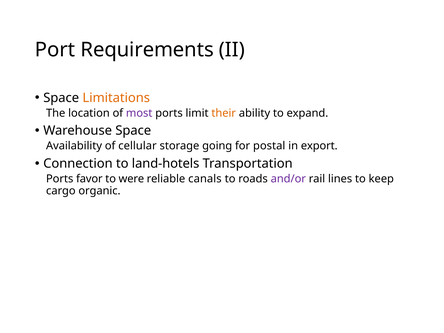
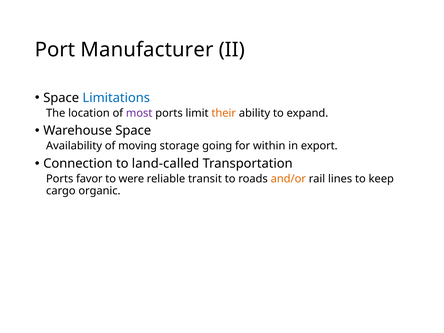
Requirements: Requirements -> Manufacturer (147, 50)
Limitations colour: orange -> blue (116, 98)
cellular: cellular -> moving (138, 146)
postal: postal -> within (269, 146)
land-hotels: land-hotels -> land-called (165, 164)
canals: canals -> transit (205, 179)
and/or colour: purple -> orange (288, 179)
